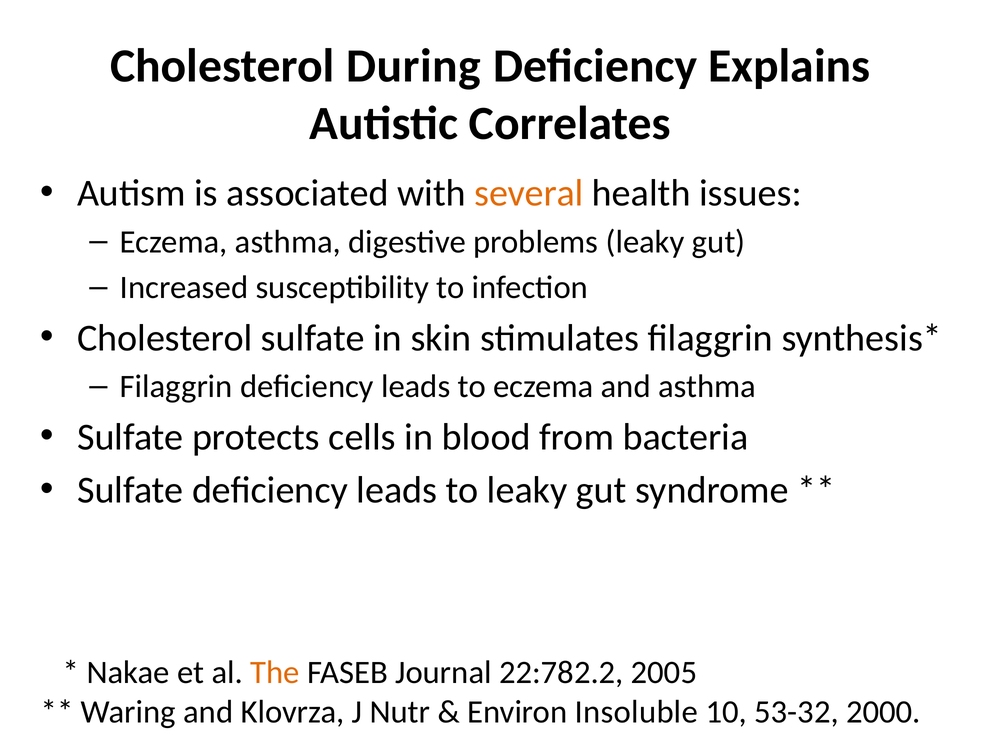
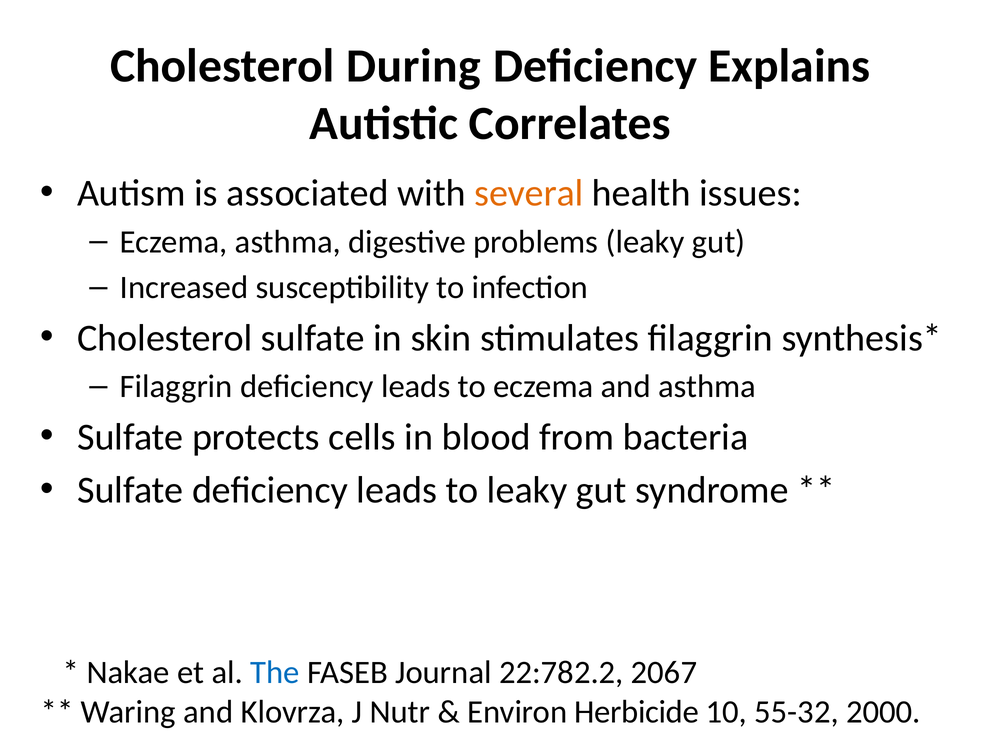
The colour: orange -> blue (275, 673)
2005: 2005 -> 2067 (664, 673)
Insoluble: Insoluble -> Herbicide (637, 713)
53-32: 53-32 -> 55-32 (797, 713)
